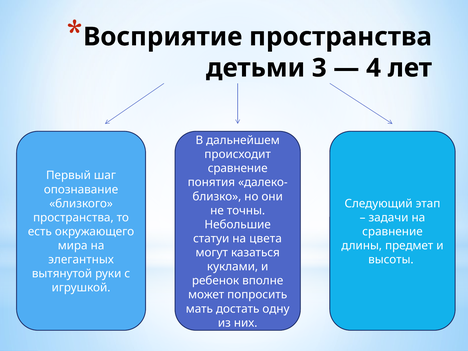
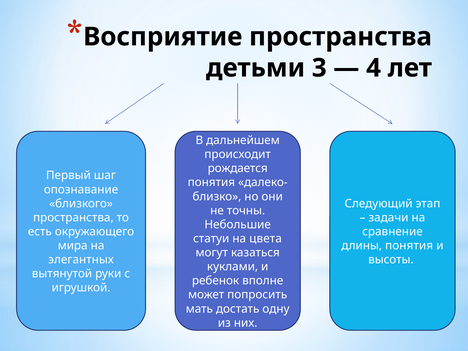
сравнение: сравнение -> рождается (238, 168)
длины предмет: предмет -> понятия (409, 246)
